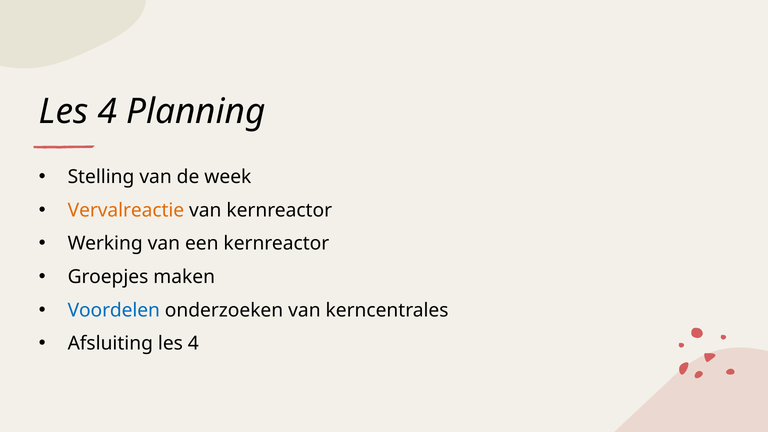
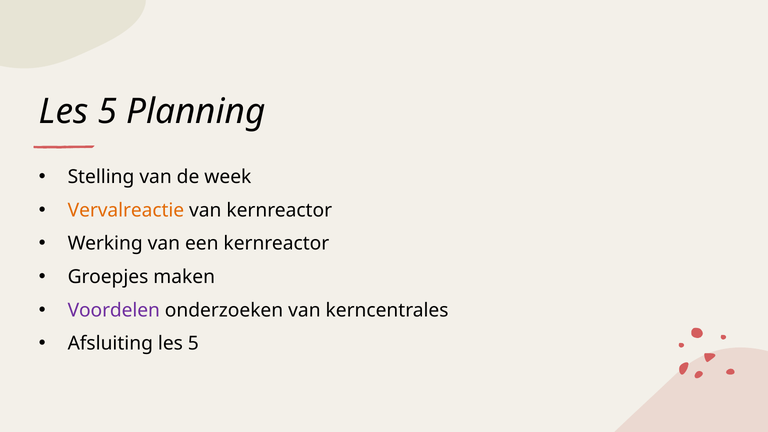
4: 4 -> 5 (107, 111)
Voordelen colour: blue -> purple (114, 310)
Afsluiting les 4: 4 -> 5 (193, 344)
